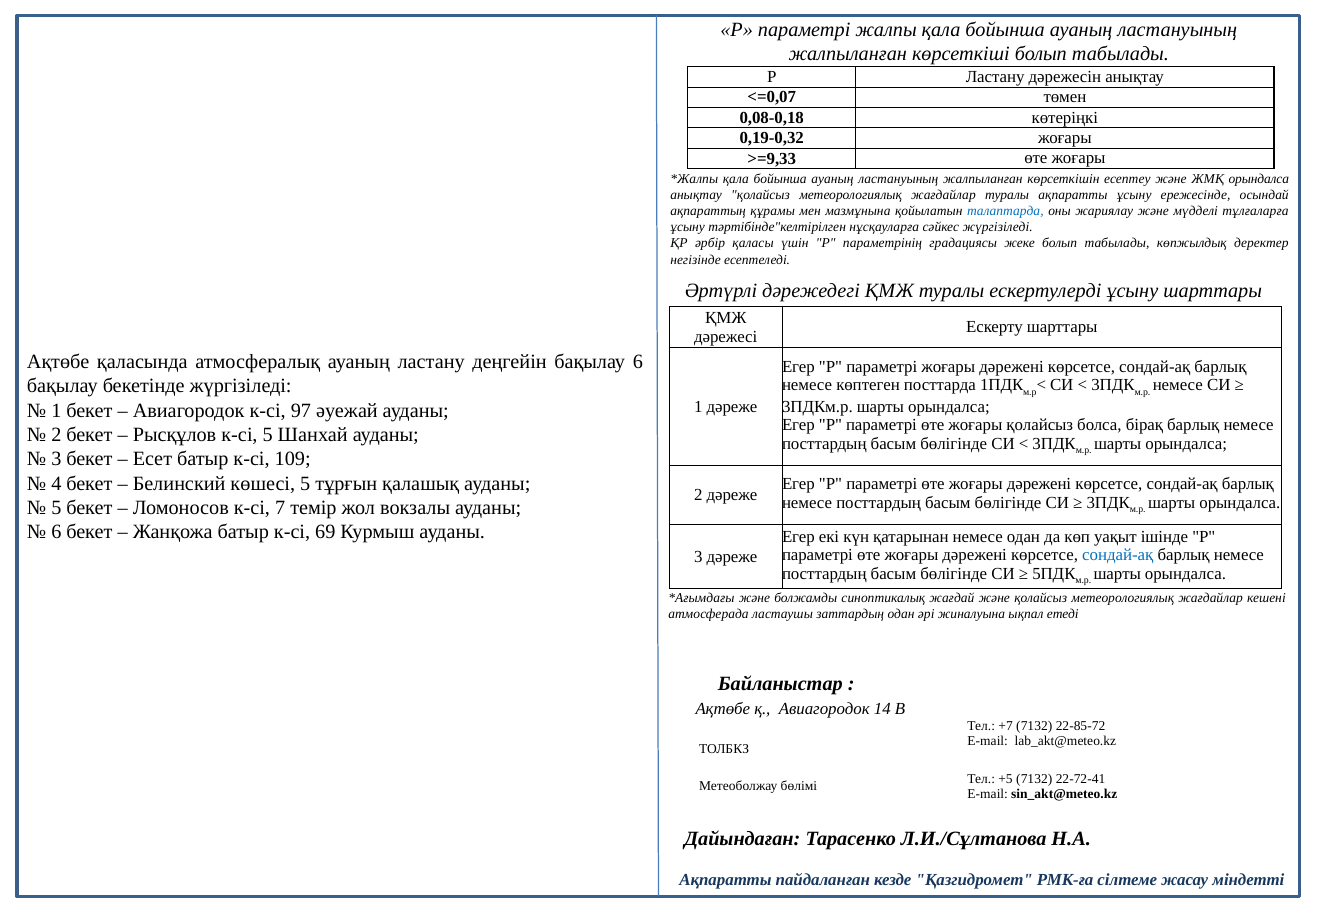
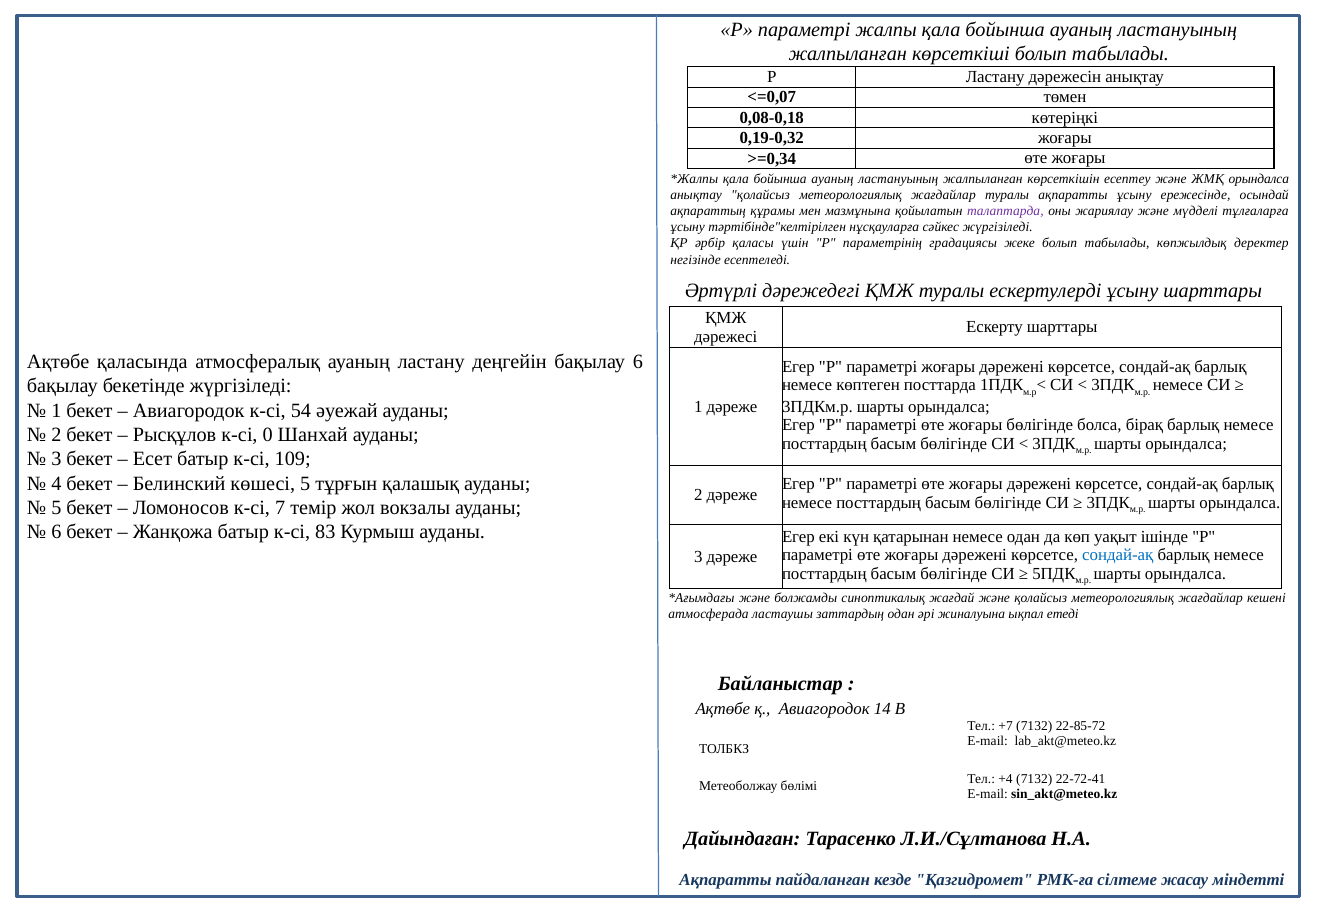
>=9,33: >=9,33 -> >=0,34 (772, 159)
талаптарда colour: blue -> purple (1005, 211)
97: 97 -> 54 (301, 411)
жоғары қолайсыз: қолайсыз -> бөлігінде (1040, 425)
к-сі 5: 5 -> 0 (268, 435)
69: 69 -> 83 (325, 532)
+5: +5 -> +4 (1006, 779)
